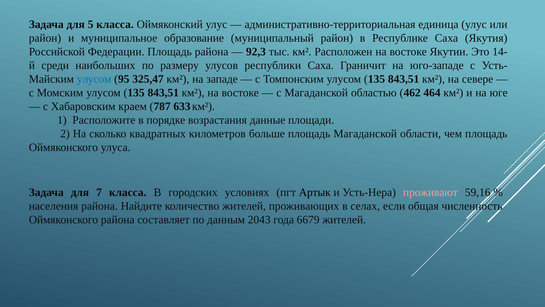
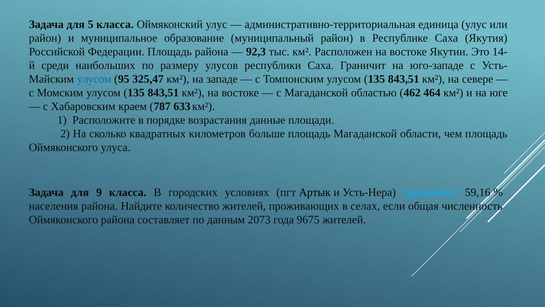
7: 7 -> 9 (99, 192)
проживают colour: pink -> light blue (430, 192)
2043: 2043 -> 2073 (259, 219)
6679: 6679 -> 9675 (308, 219)
